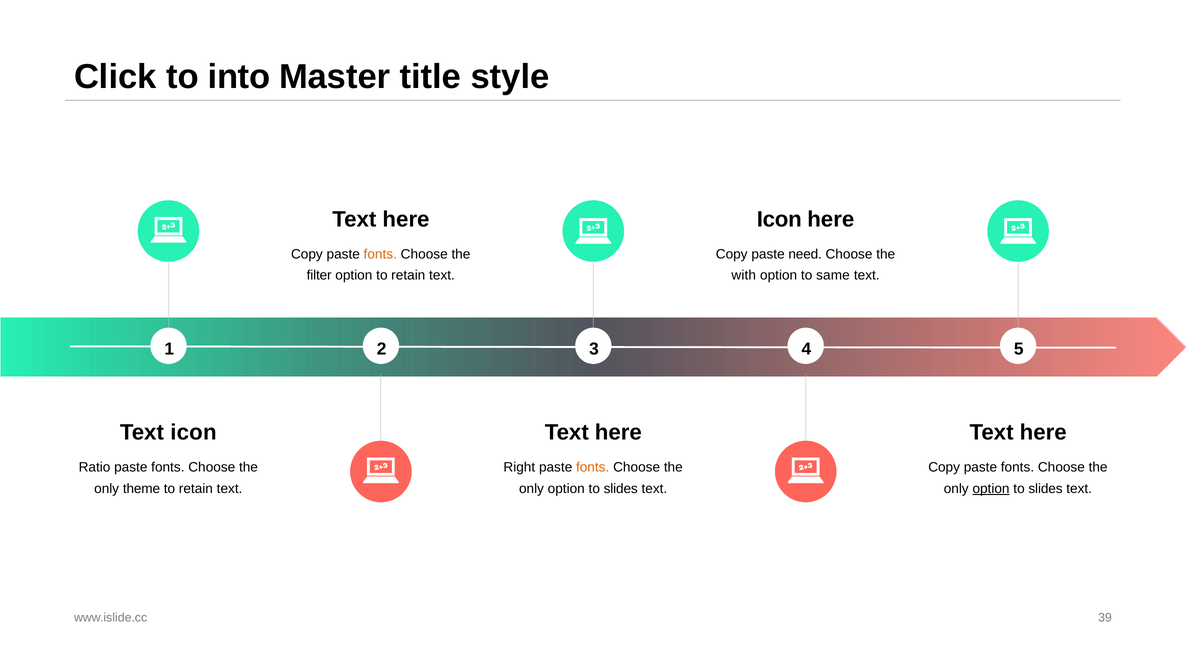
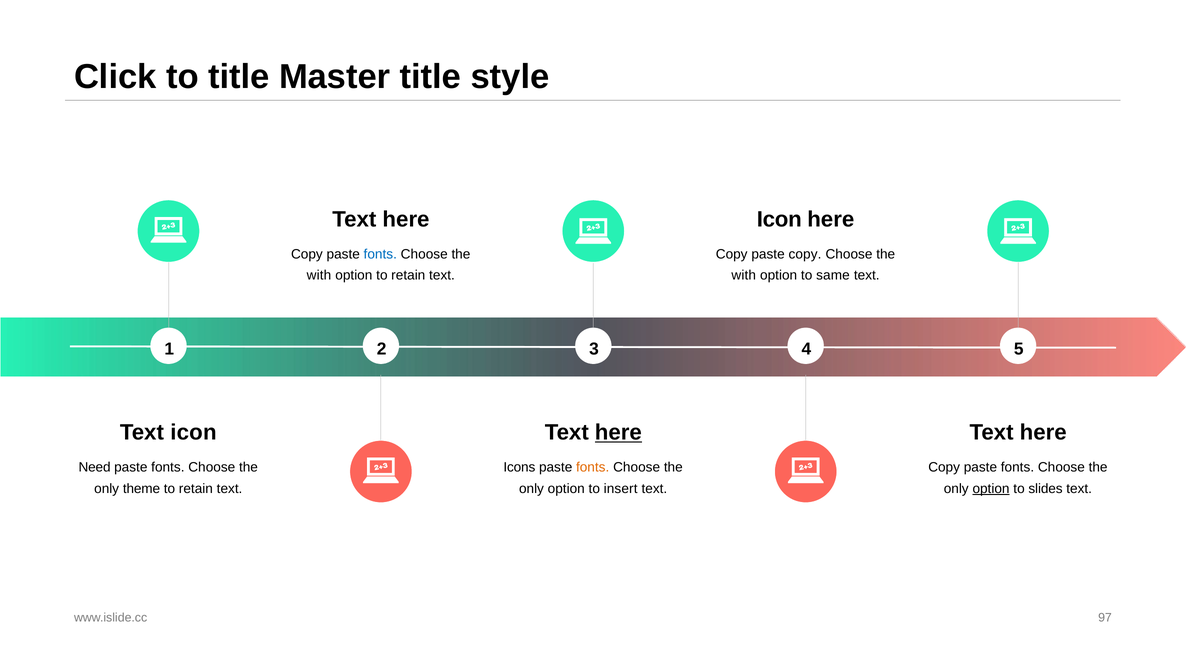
to into: into -> title (239, 77)
fonts colour: orange -> blue (380, 254)
paste need: need -> copy (805, 254)
filter: filter -> with (319, 275)
here underline: none -> present (618, 433)
Ratio: Ratio -> Need (95, 467)
Right: Right -> Icons (519, 467)
slides: slides -> insert (621, 489)
39: 39 -> 97 (1105, 618)
